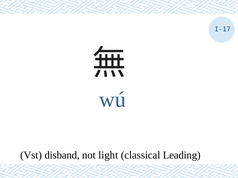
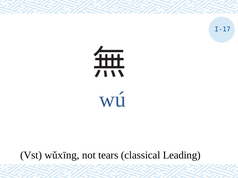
disband: disband -> wǔxīng (62, 156)
light: light -> tears (108, 156)
